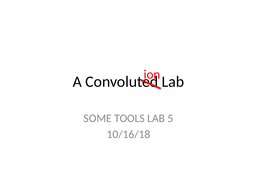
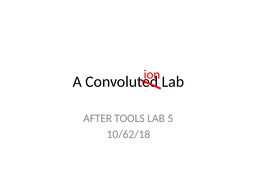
SOME: SOME -> AFTER (98, 118)
10/16/18: 10/16/18 -> 10/62/18 (128, 134)
